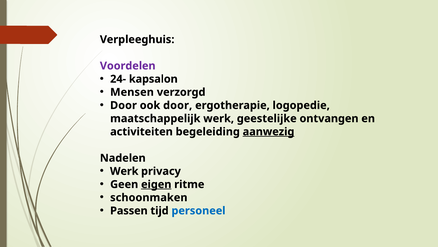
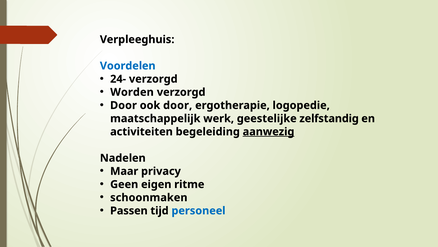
Voordelen colour: purple -> blue (128, 66)
24- kapsalon: kapsalon -> verzorgd (153, 79)
Mensen: Mensen -> Worden (132, 92)
ontvangen: ontvangen -> zelfstandig (329, 118)
Werk: Werk -> Maar (124, 171)
eigen underline: present -> none (156, 184)
